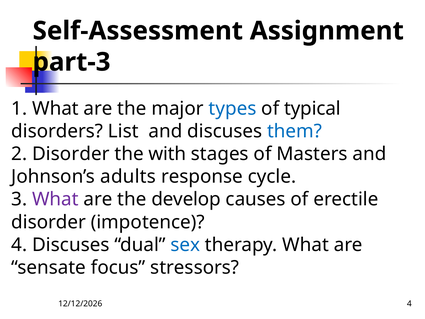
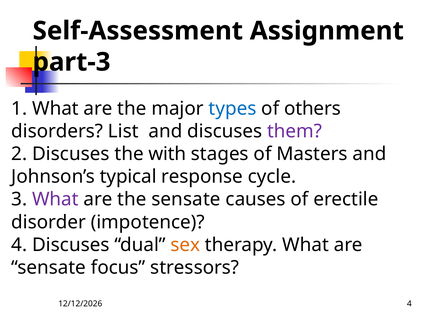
typical: typical -> others (312, 109)
them colour: blue -> purple (295, 131)
2 Disorder: Disorder -> Discuses (71, 154)
adults: adults -> typical (128, 177)
the develop: develop -> sensate (186, 199)
sex colour: blue -> orange (185, 245)
